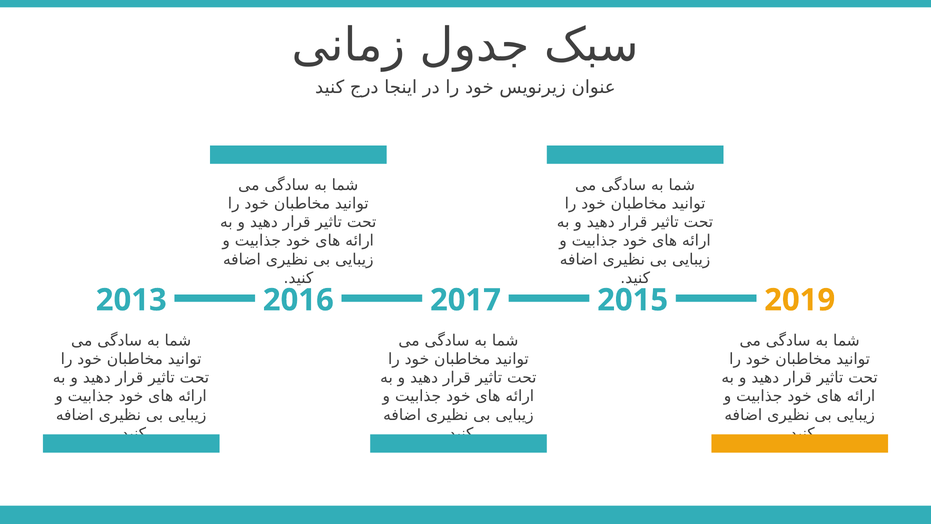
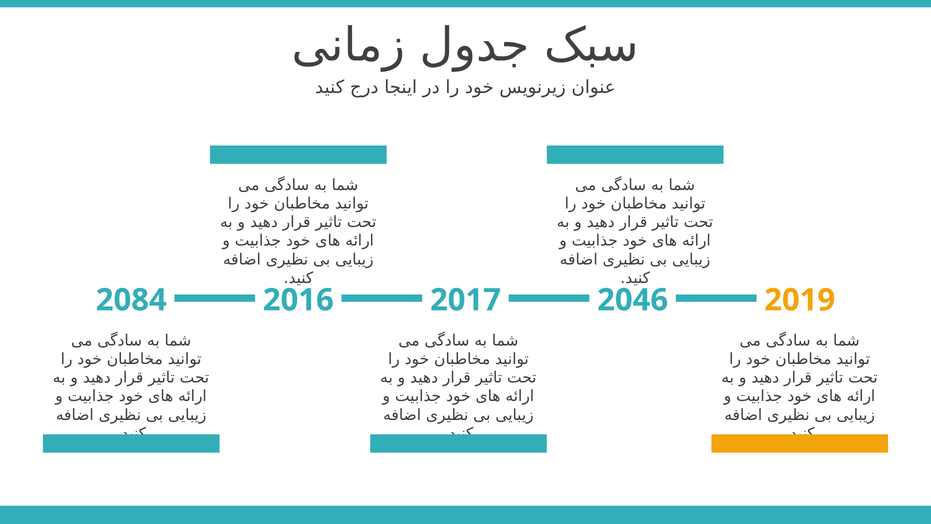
2013: 2013 -> 2084 (131, 300)
2015: 2015 -> 2046 (633, 300)
